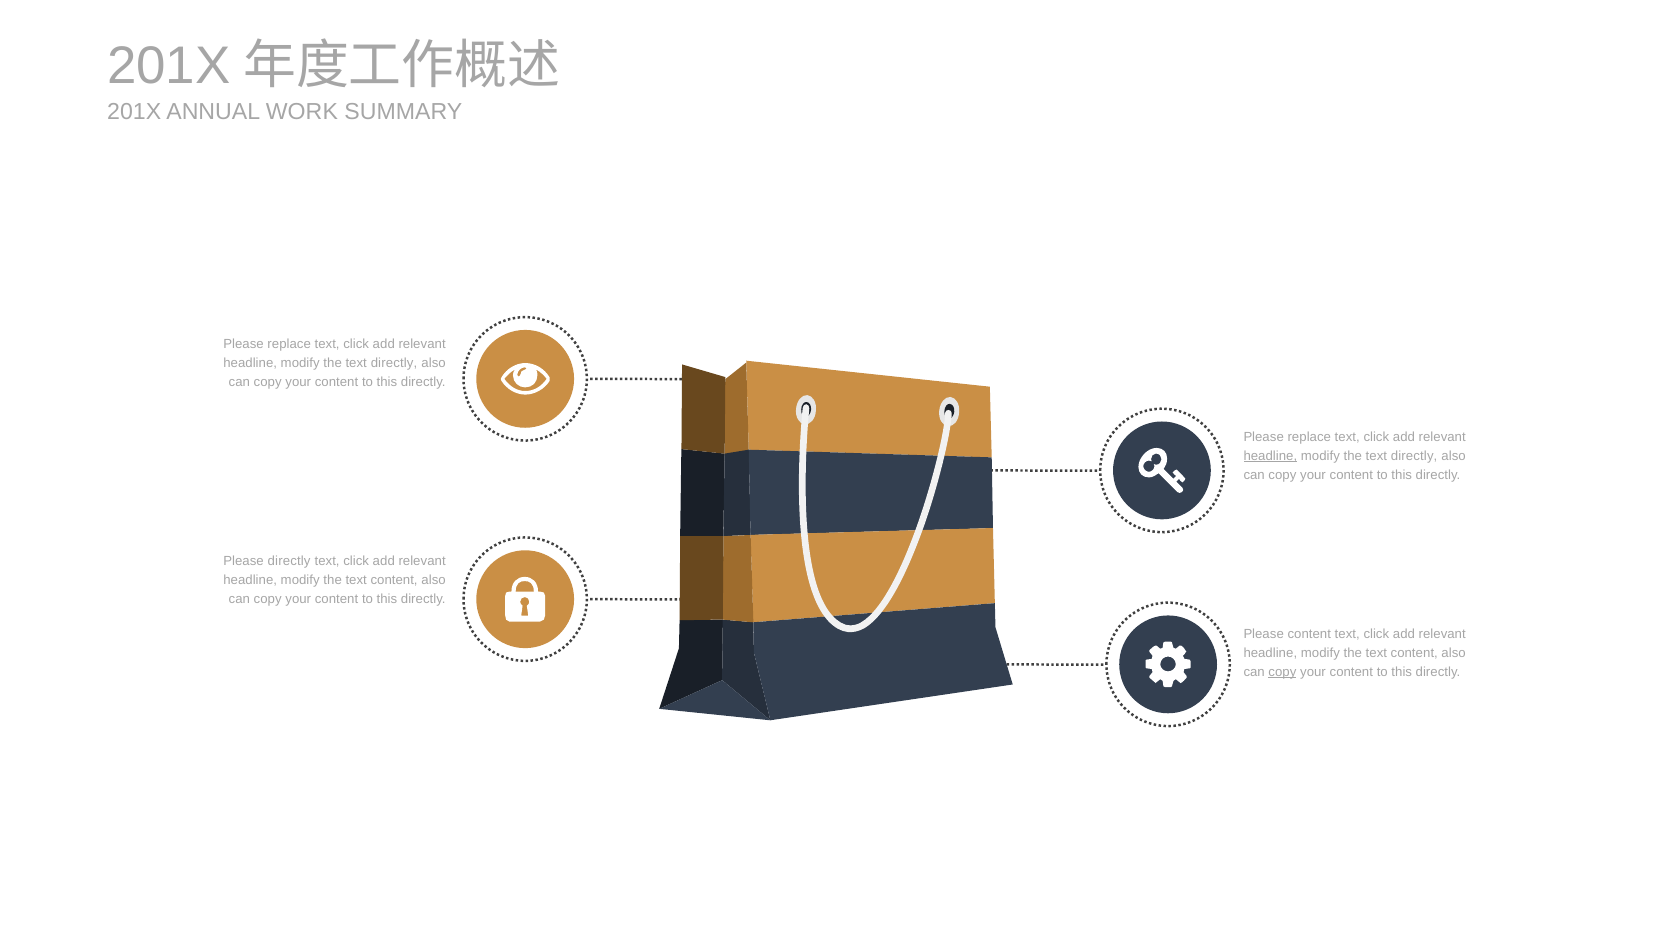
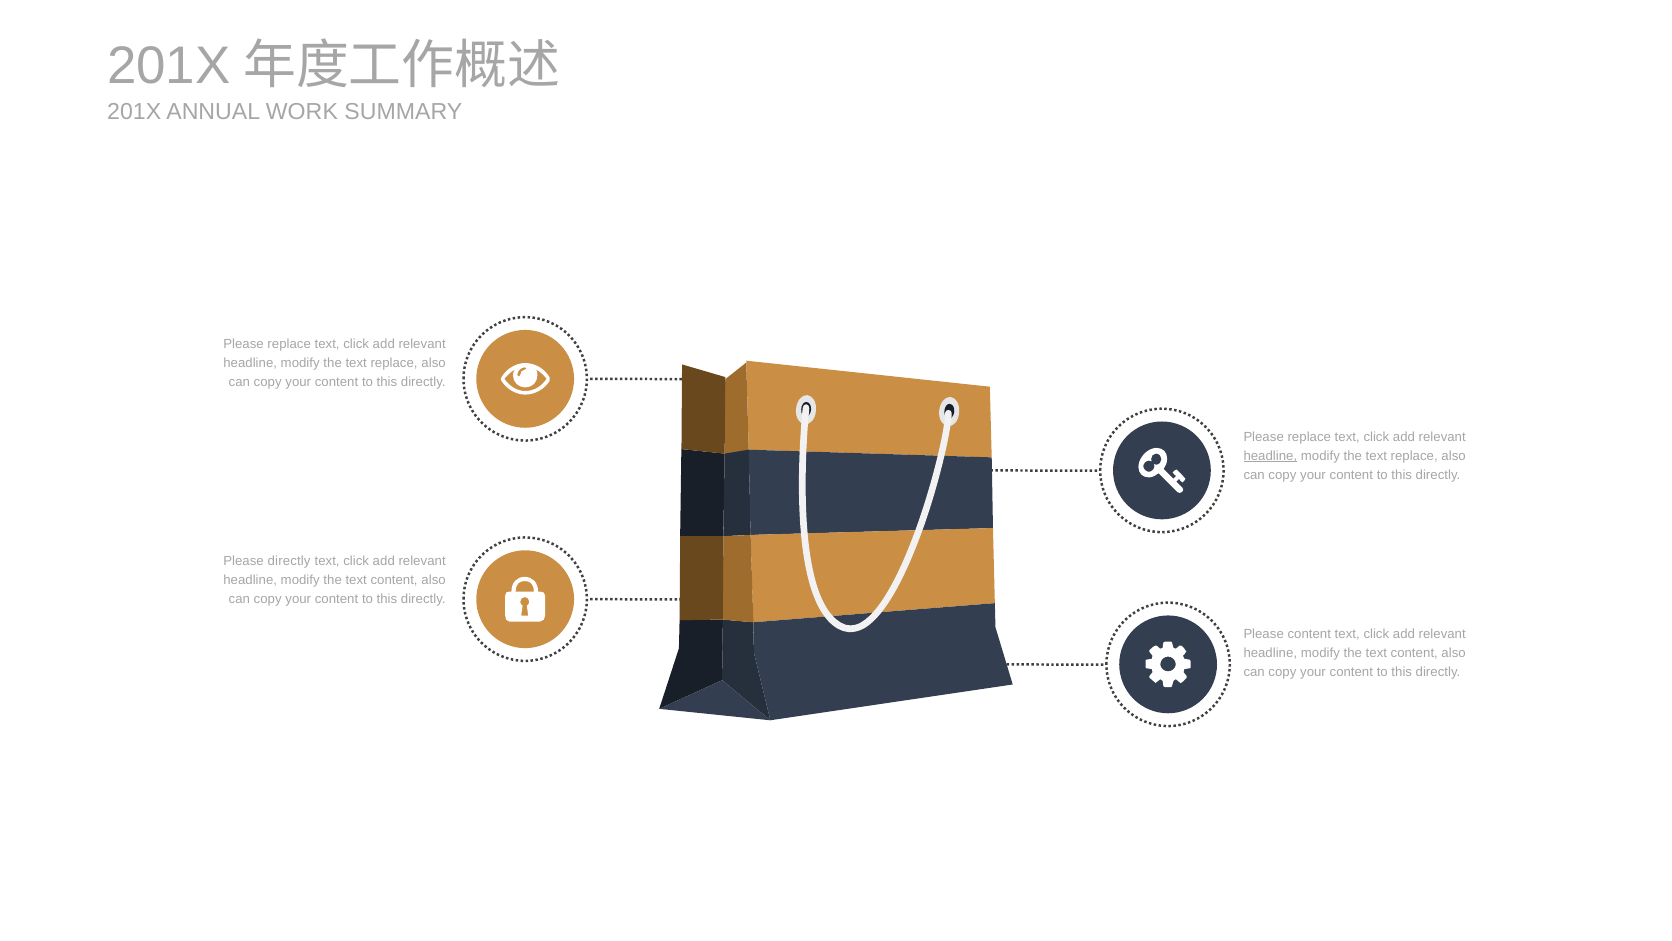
directly: directly -> replace (394, 363)
directly: directly -> replace (1414, 456)
copy underline: present -> none (1282, 671)
